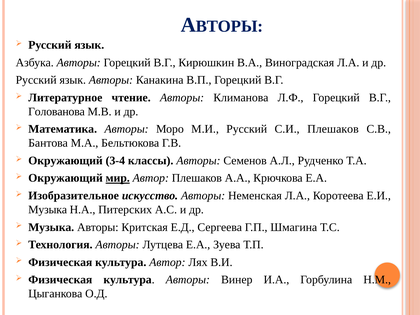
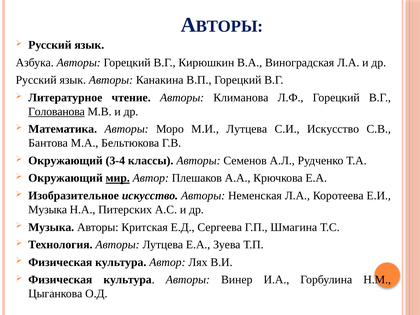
Голованова underline: none -> present (57, 112)
М.И Русский: Русский -> Лутцева (247, 129)
С.И Плешаков: Плешаков -> Искусство (333, 129)
